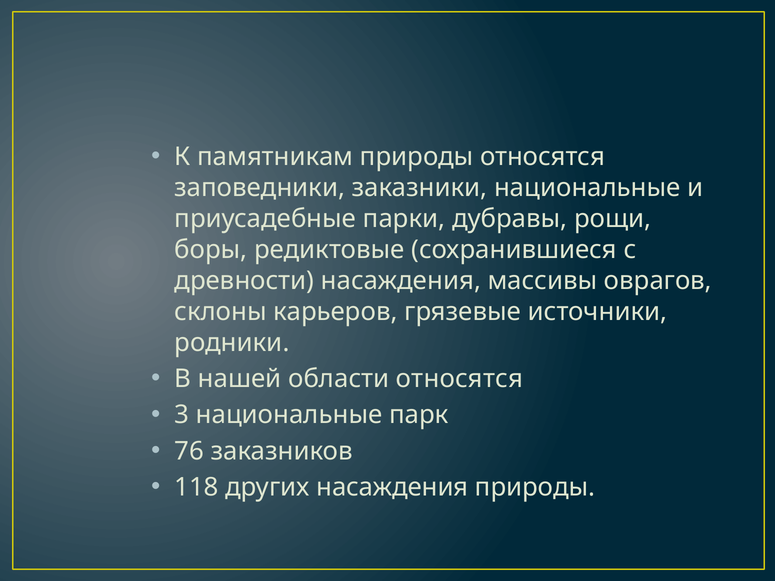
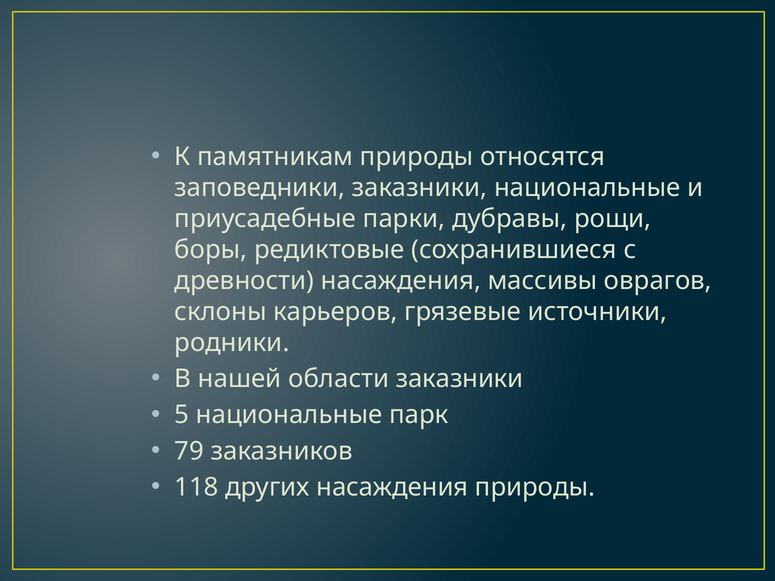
области относятся: относятся -> заказники (460, 379)
3: 3 -> 5 (182, 415)
76: 76 -> 79 (189, 451)
